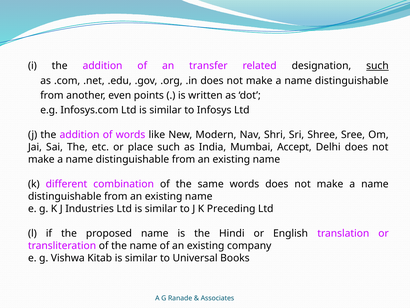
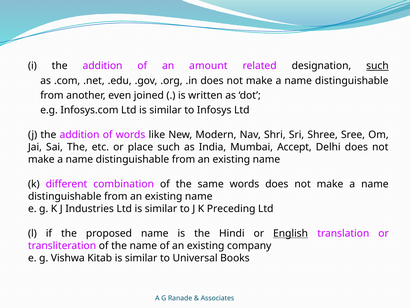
transfer: transfer -> amount (208, 66)
points: points -> joined (149, 95)
English underline: none -> present (291, 233)
